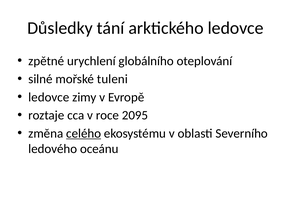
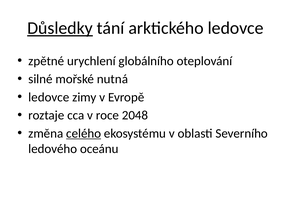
Důsledky underline: none -> present (60, 28)
tuleni: tuleni -> nutná (112, 79)
2095: 2095 -> 2048 (135, 115)
